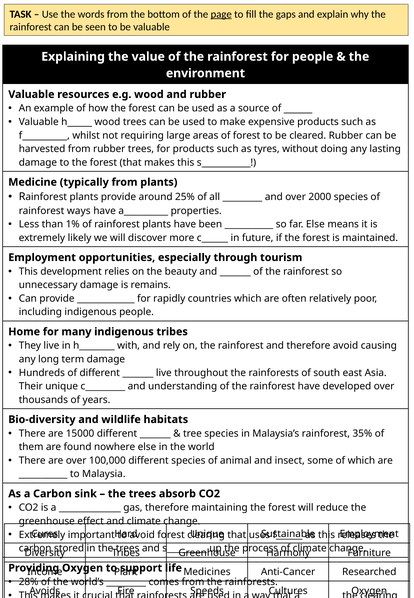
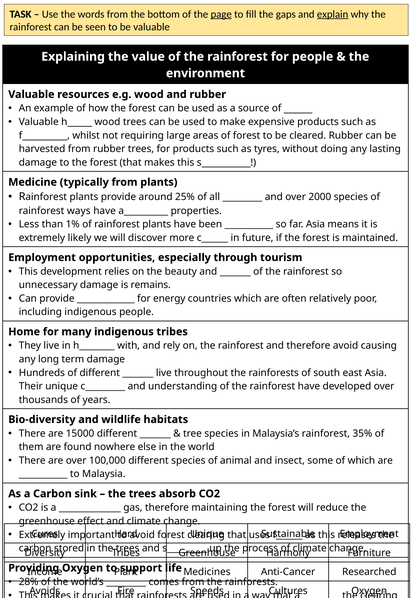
explain underline: none -> present (333, 14)
far Else: Else -> Asia (315, 224)
rapidly: rapidly -> energy (169, 299)
